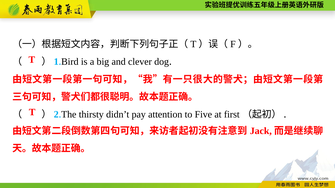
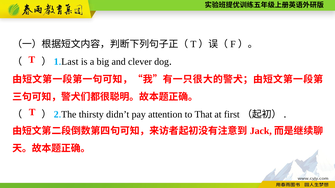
Bird: Bird -> Last (70, 62)
Five: Five -> That (203, 115)
